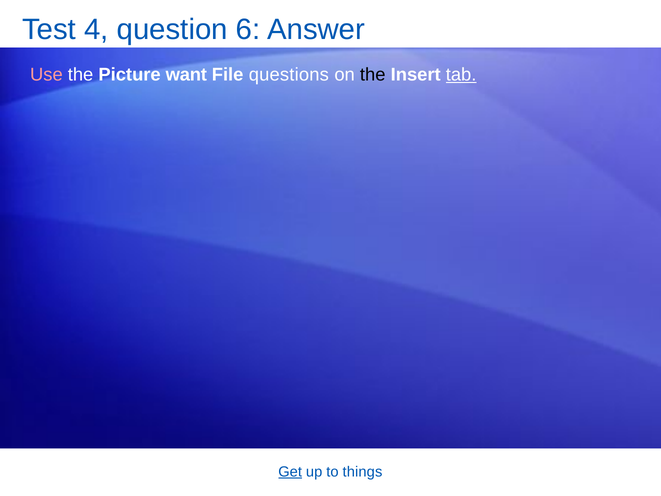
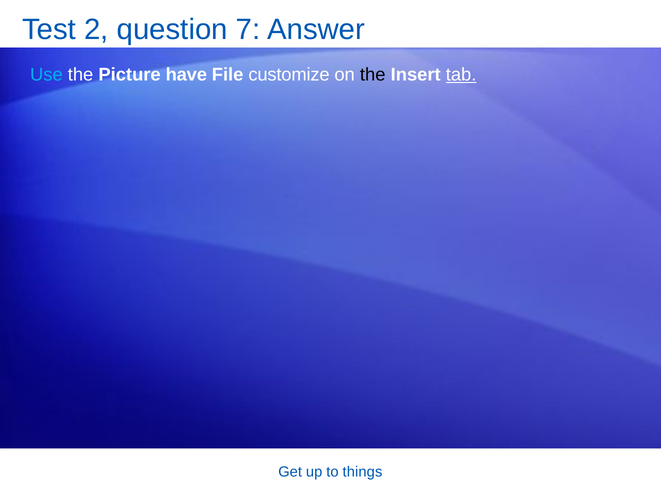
4: 4 -> 2 (96, 29)
6: 6 -> 7 (248, 29)
Use colour: pink -> light blue (46, 75)
want: want -> have (186, 75)
questions: questions -> customize (289, 75)
Get underline: present -> none (290, 472)
